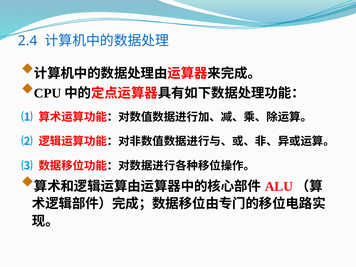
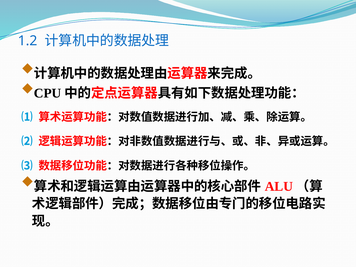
2.4: 2.4 -> 1.2 (28, 41)
